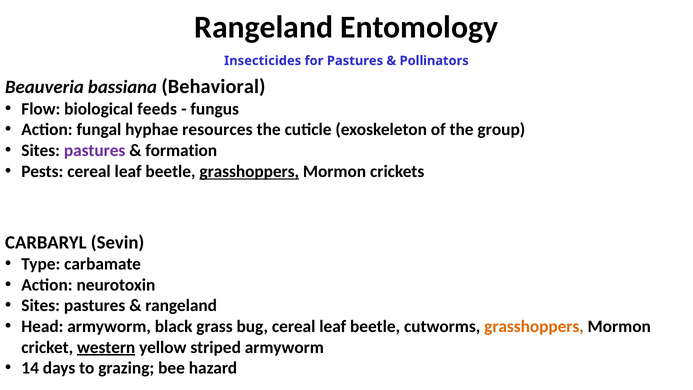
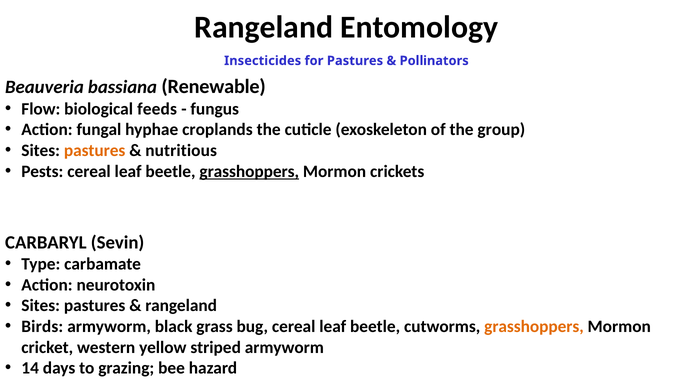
Behavioral: Behavioral -> Renewable (214, 87)
resources: resources -> croplands (217, 130)
pastures colour: purple -> orange (95, 150)
formation: formation -> nutritious (181, 150)
Head: Head -> Birds (42, 326)
western underline: present -> none (106, 347)
